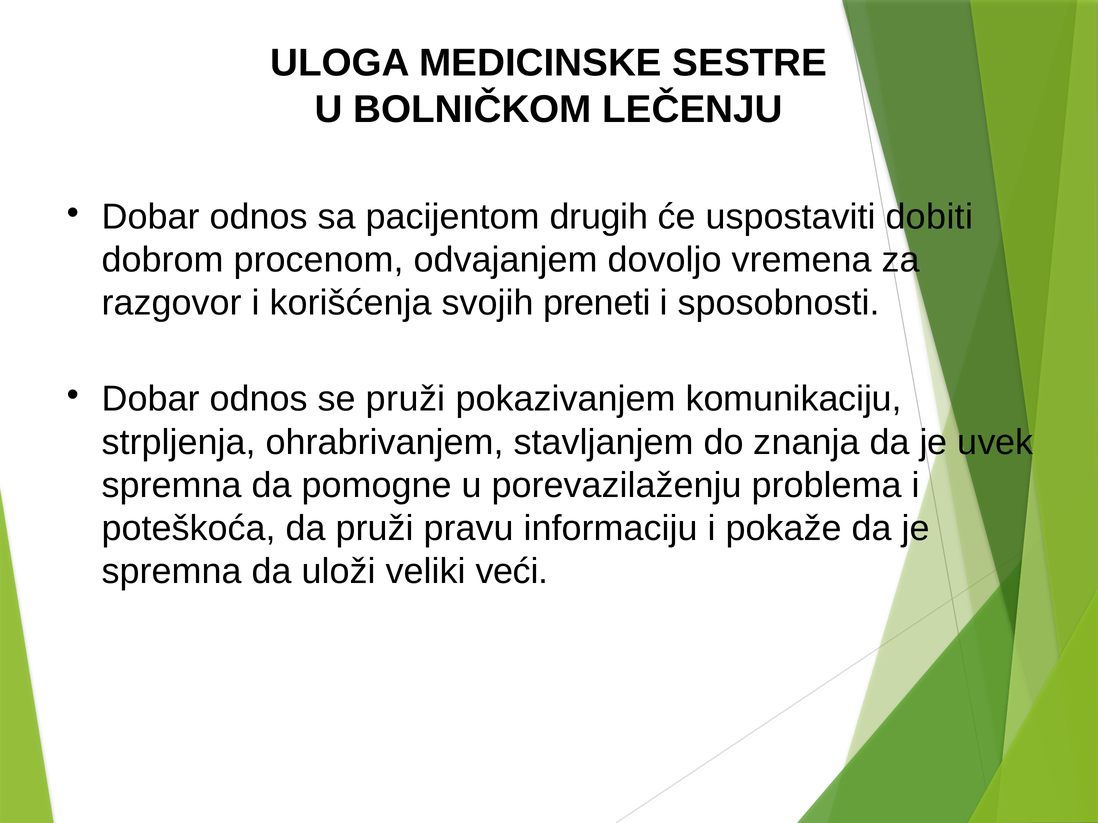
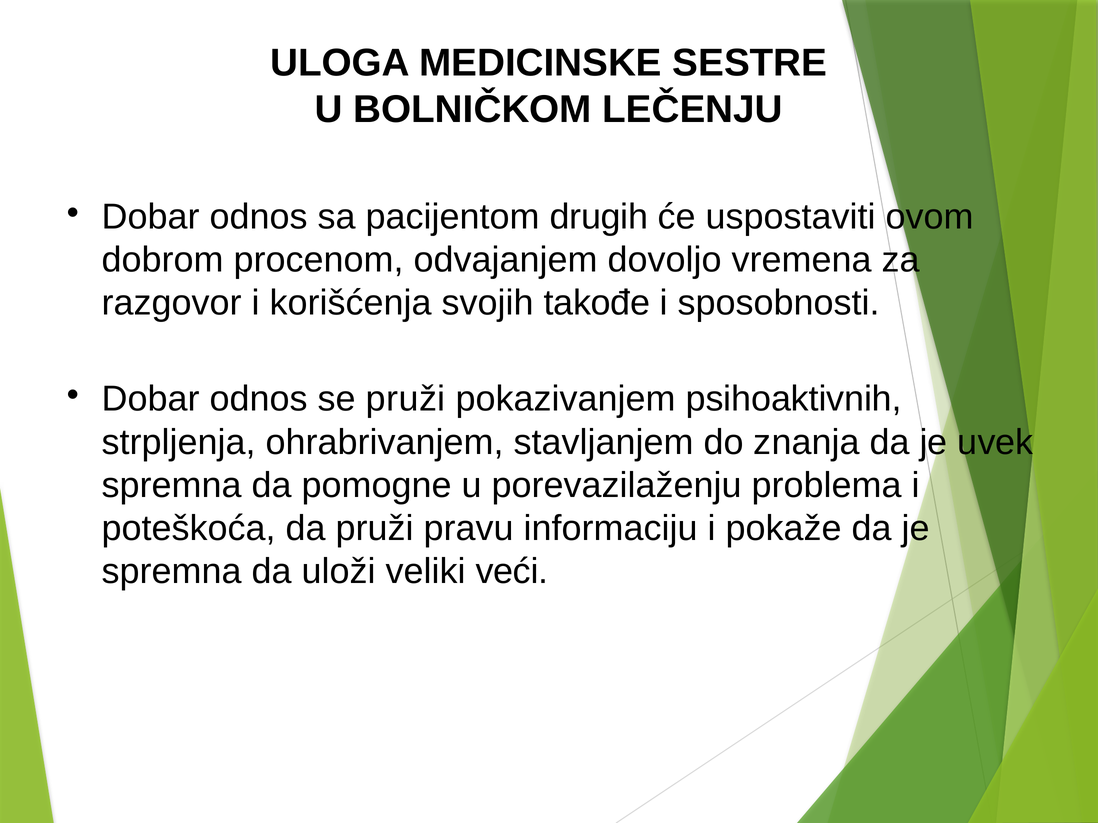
dobiti: dobiti -> ovom (930, 217)
preneti: preneti -> takođe (597, 303)
komunikaciju: komunikaciju -> psihoaktivnih (794, 399)
